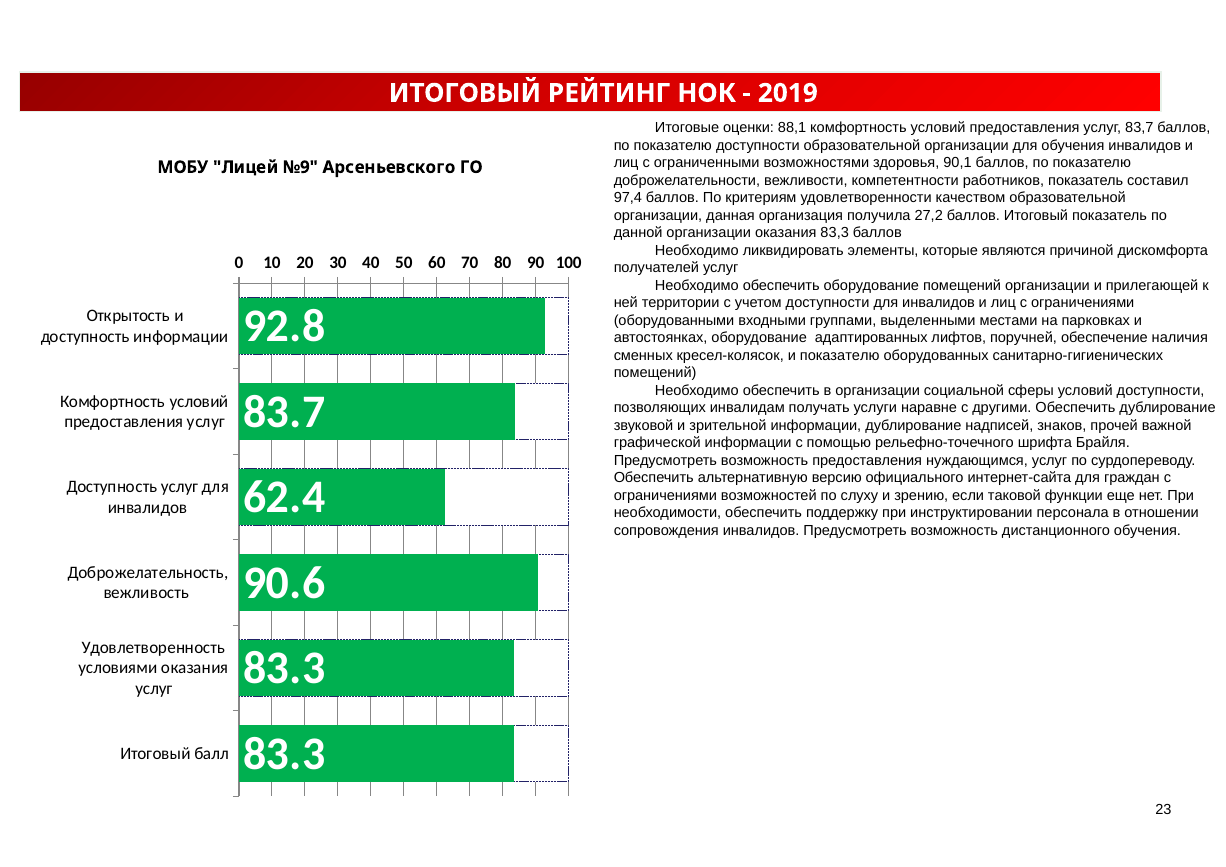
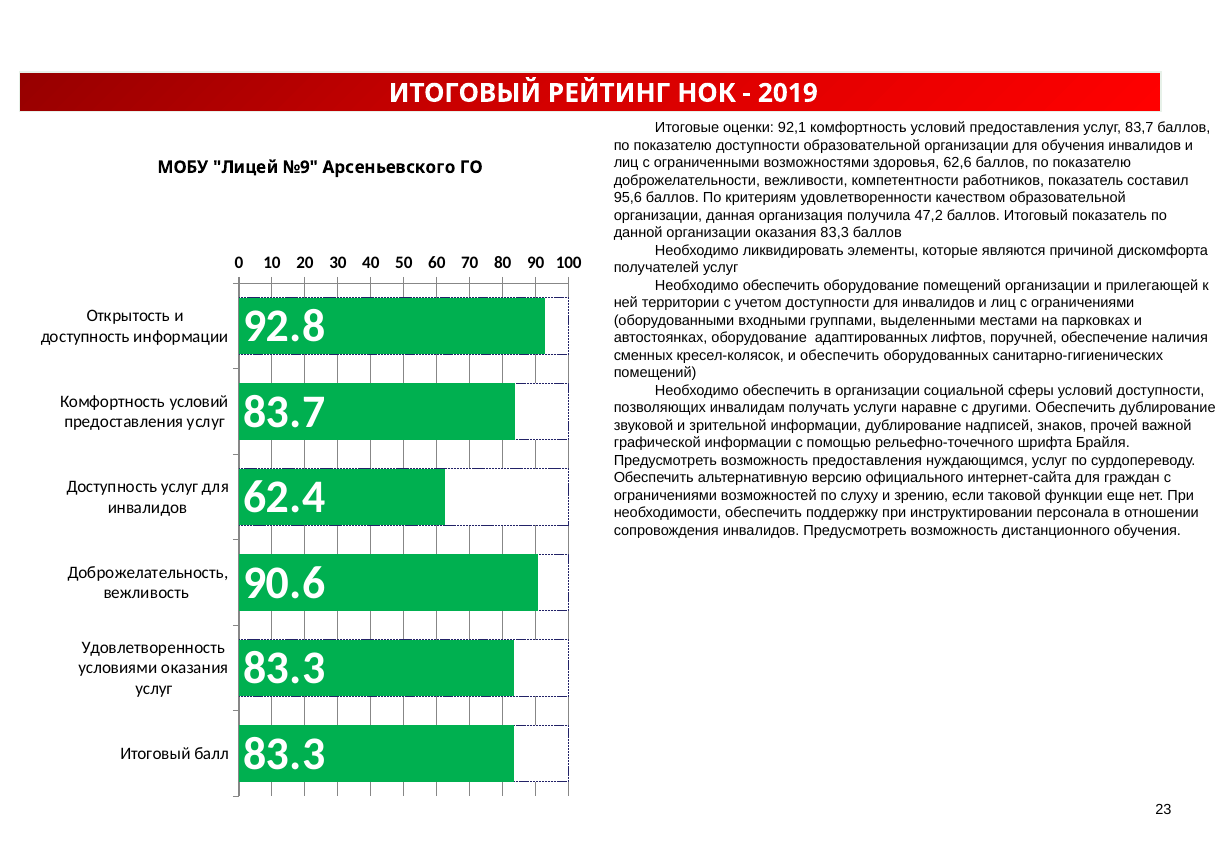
88,1: 88,1 -> 92,1 (792, 128)
90,1: 90,1 -> 62,6 (957, 163)
97,4: 97,4 -> 95,6 (628, 198)
27,2: 27,2 -> 47,2 (929, 215)
и показателю: показателю -> обеспечить (840, 355)
